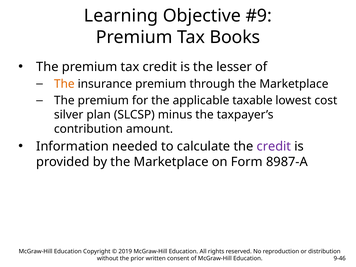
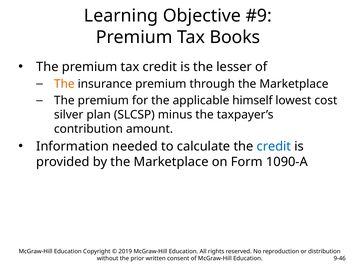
taxable: taxable -> himself (252, 100)
credit colour: purple -> blue (274, 146)
8987-A: 8987-A -> 1090-A (287, 162)
